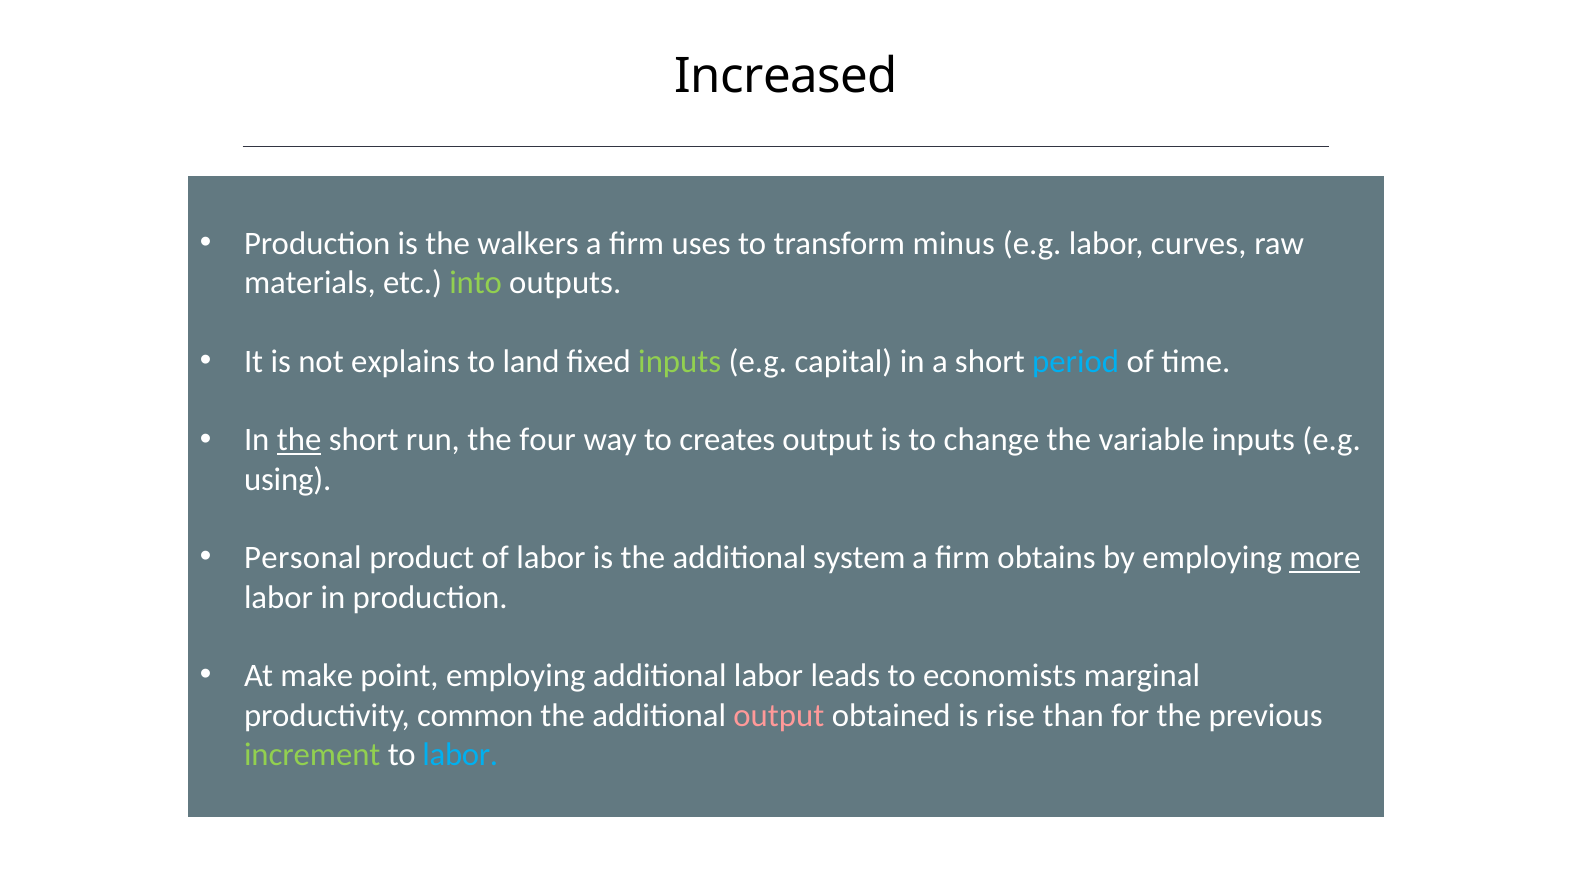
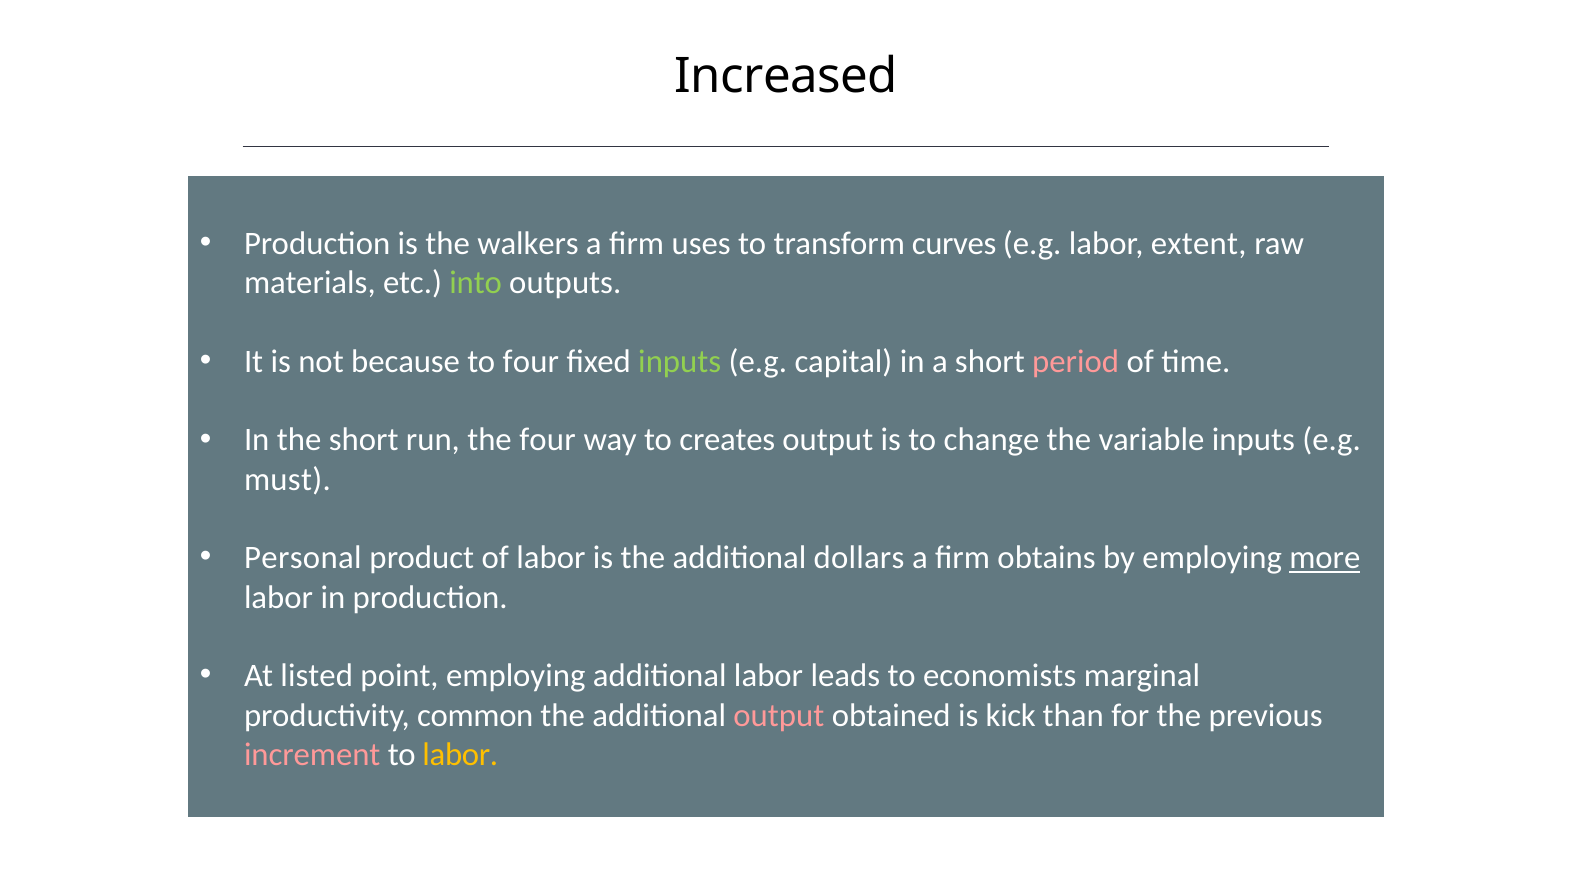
minus: minus -> curves (954, 244)
curves: curves -> extent (1199, 244)
explains: explains -> because (406, 362)
to land: land -> four (531, 362)
period colour: light blue -> pink (1076, 362)
the underline: present -> none (299, 440)
using: using -> must (287, 480)
system: system -> dollars (859, 558)
make: make -> listed (317, 676)
rise: rise -> kick (1011, 715)
increment colour: light green -> pink (312, 755)
labor colour: light blue -> yellow (460, 755)
